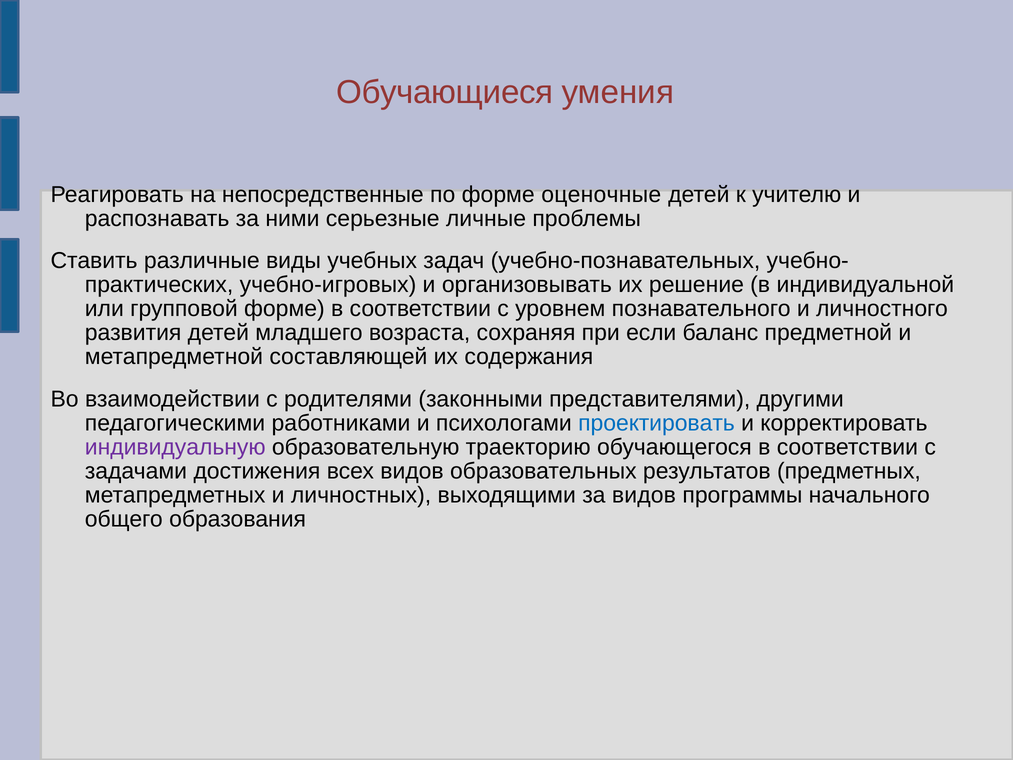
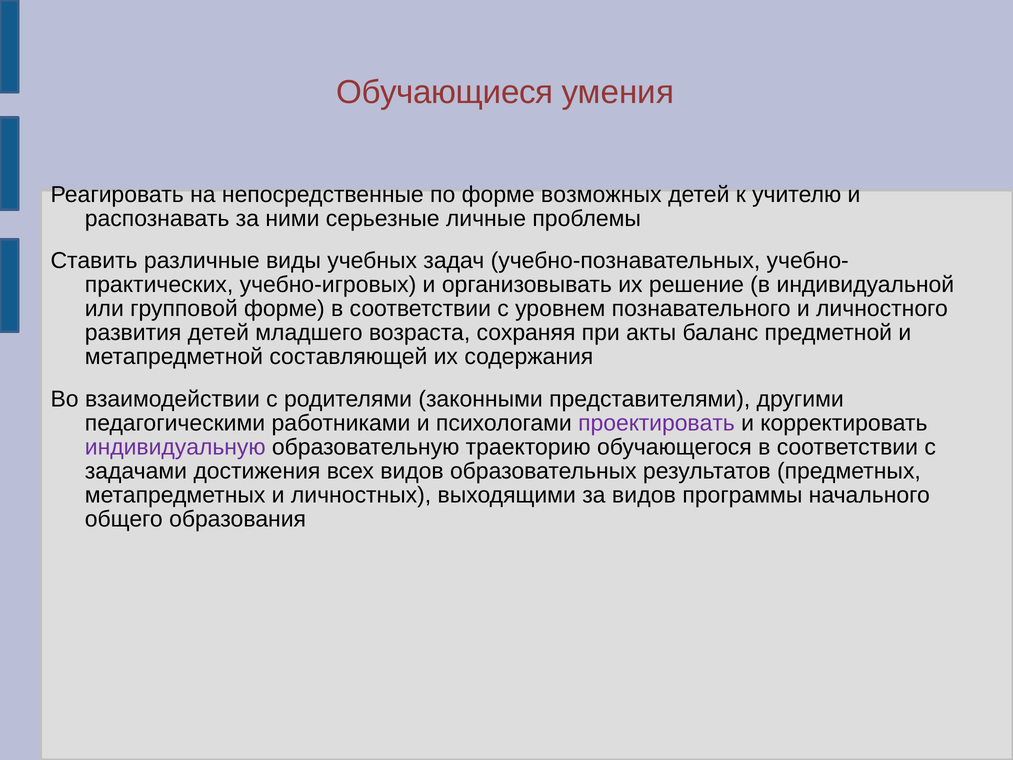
оценочные: оценочные -> возможных (601, 195)
если: если -> акты (651, 333)
проектировать colour: blue -> purple (656, 423)
